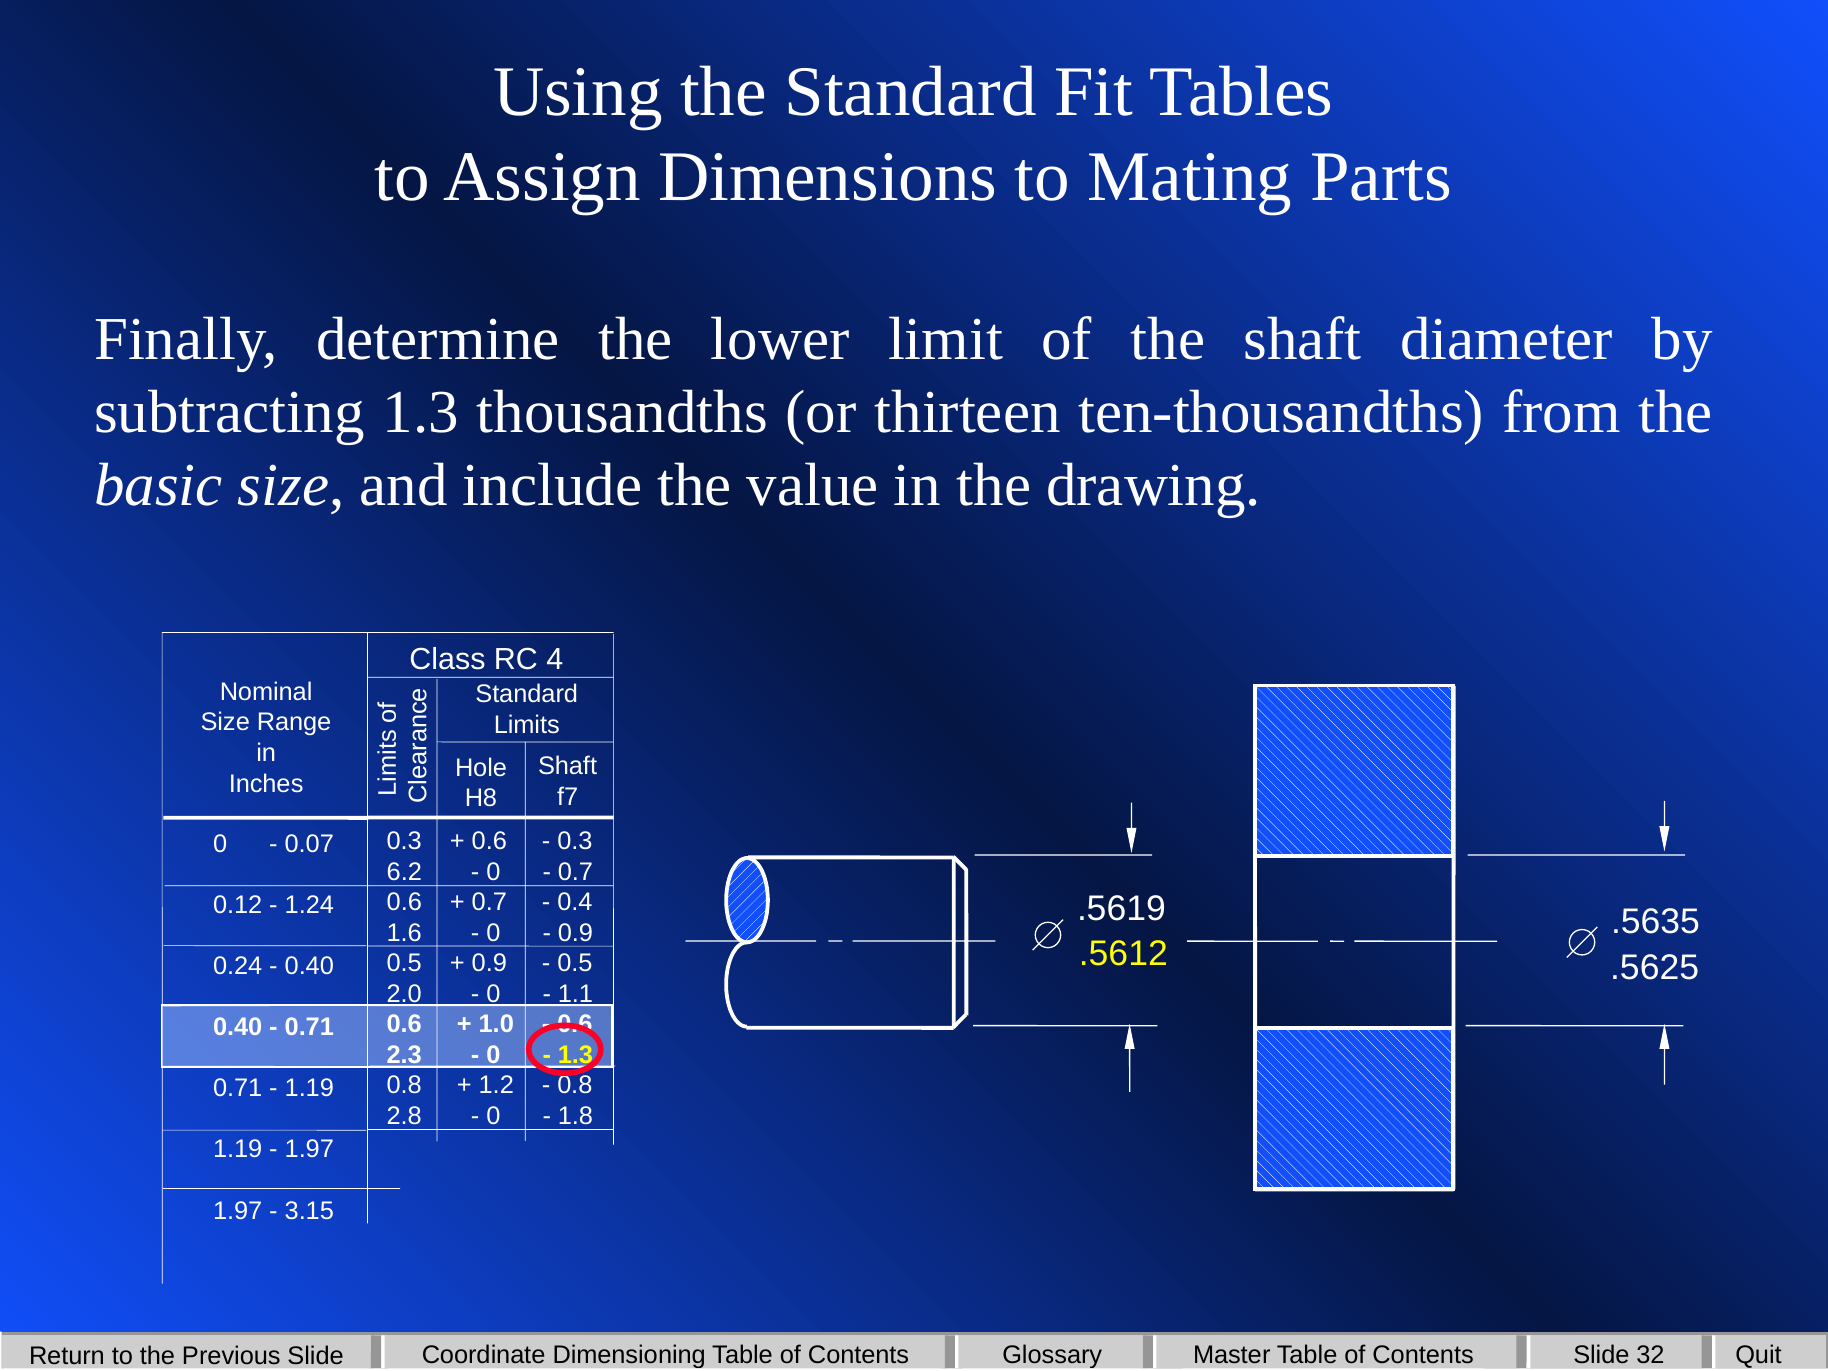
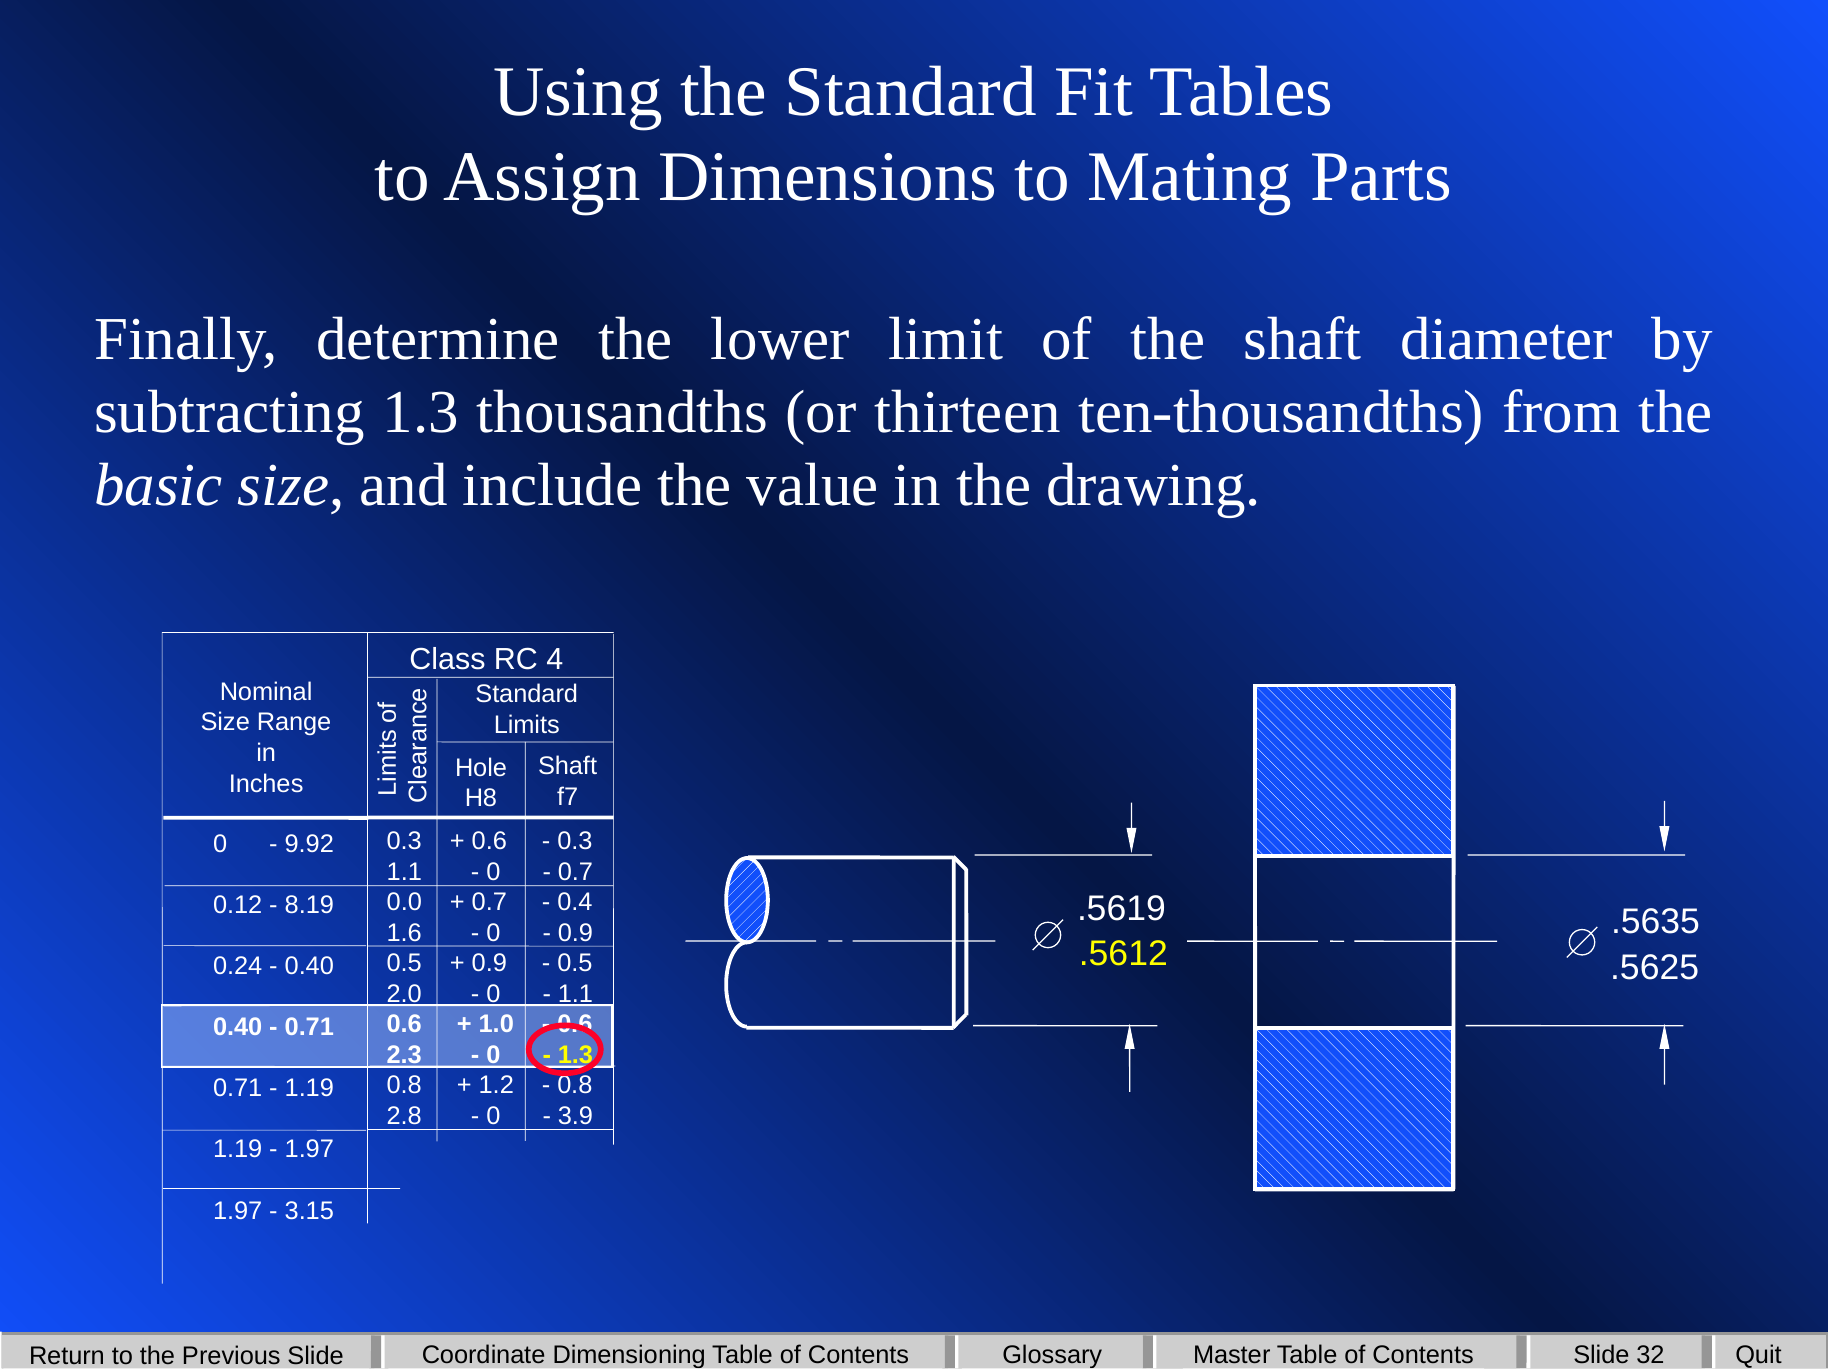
0.07: 0.07 -> 9.92 (309, 844)
6.2: 6.2 -> 1.1 (404, 872)
0.6: 0.6 -> 0.0 (404, 902)
1.24: 1.24 -> 8.19 (309, 905)
1.8: 1.8 -> 3.9 (575, 1116)
